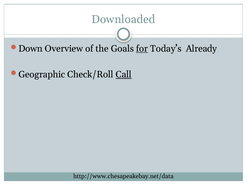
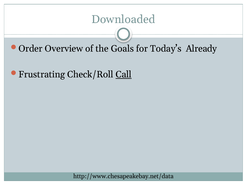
Down: Down -> Order (30, 49)
for underline: present -> none (142, 49)
Geographic: Geographic -> Frustrating (42, 75)
